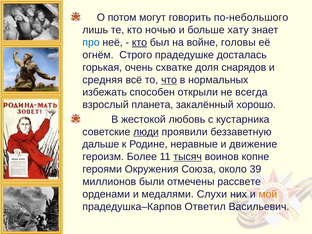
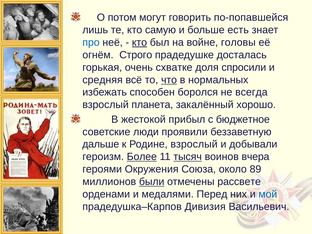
по-небольшого: по-небольшого -> по-попавшейся (251, 17)
ночью: ночью -> самую (161, 30)
хату: хату -> есть (238, 30)
снарядов: снарядов -> спросили (244, 67)
открыли: открыли -> боролся (198, 92)
любовь: любовь -> прибыл (187, 119)
кустарника: кустарника -> бюджетное (243, 119)
люди underline: present -> none (146, 132)
Родине неравные: неравные -> взрослый (194, 144)
движение: движение -> добывали (253, 144)
Более underline: none -> present (142, 157)
копне: копне -> вчера (255, 157)
39: 39 -> 89 (255, 169)
были underline: none -> present (152, 182)
Слухи: Слухи -> Перед (212, 194)
мой colour: orange -> blue (268, 194)
Ответил: Ответил -> Дивизия (205, 207)
